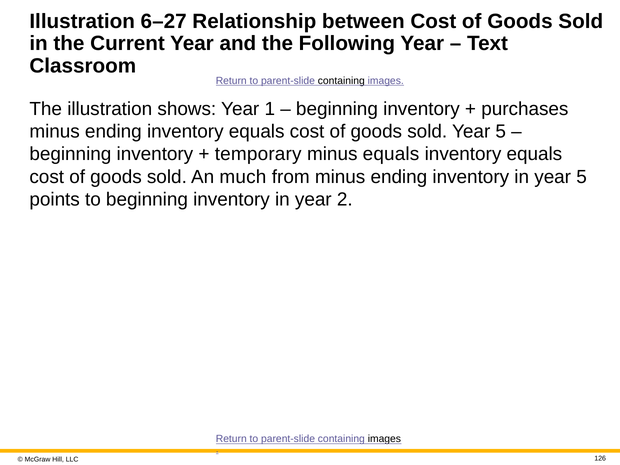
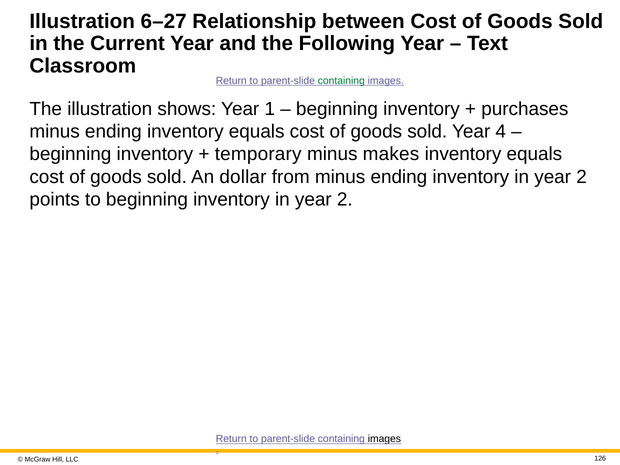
containing colour: black -> green (341, 81)
sold Year 5: 5 -> 4 (501, 131)
minus equals: equals -> makes (391, 154)
much: much -> dollar (243, 177)
5: 5 -> 2 (582, 177)
